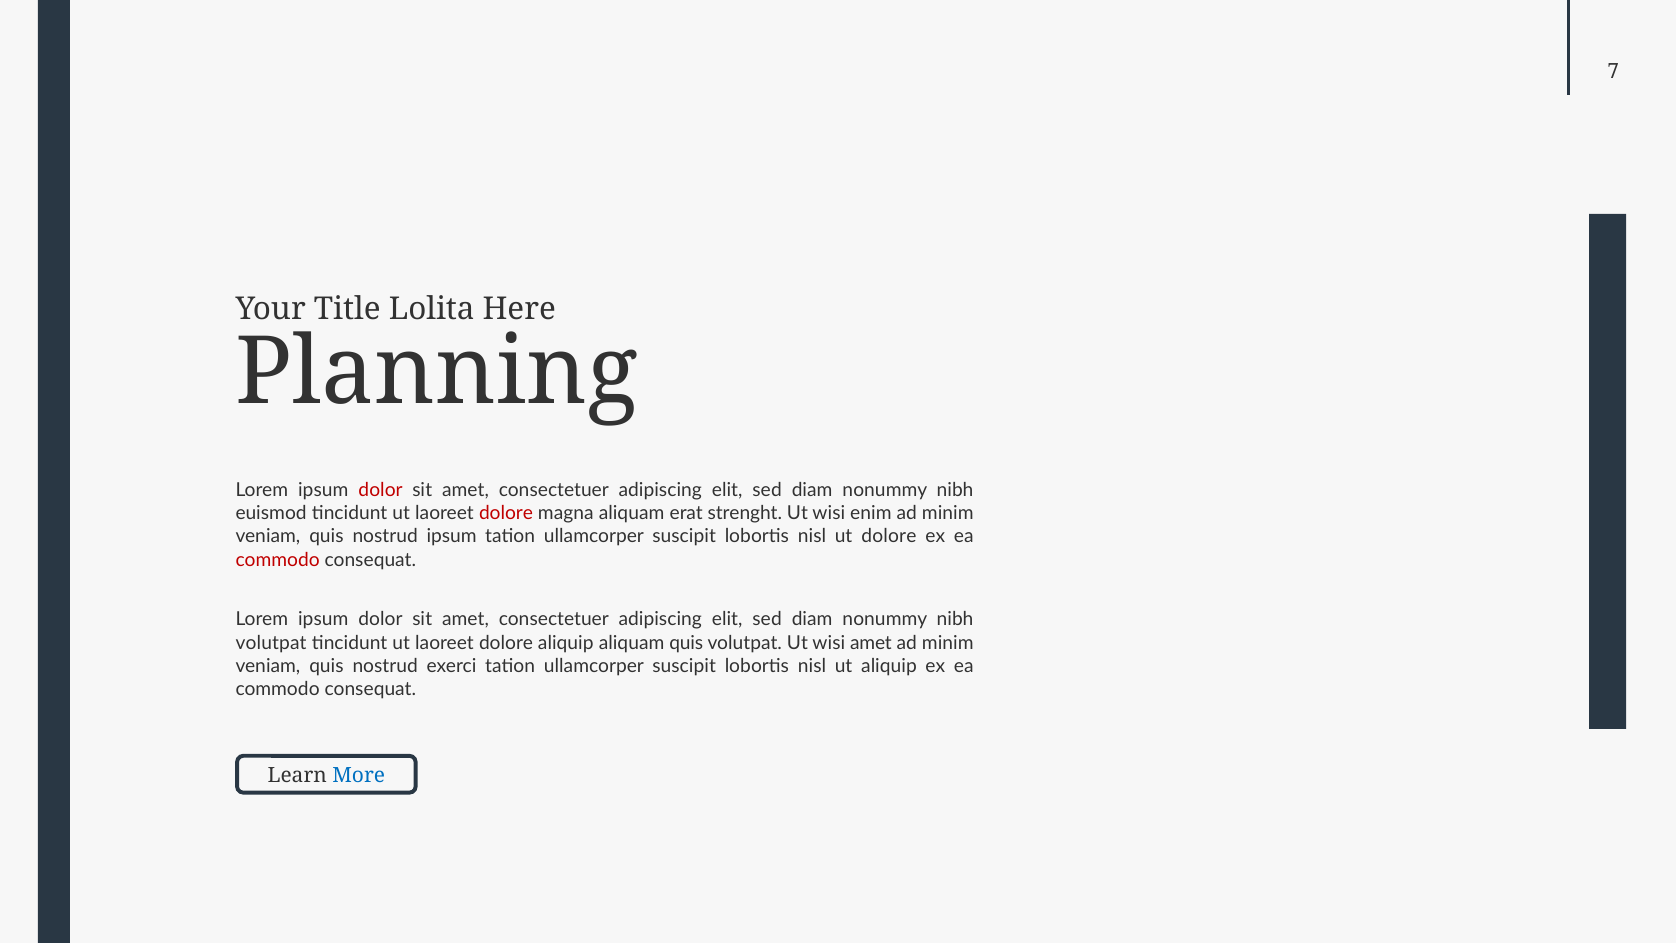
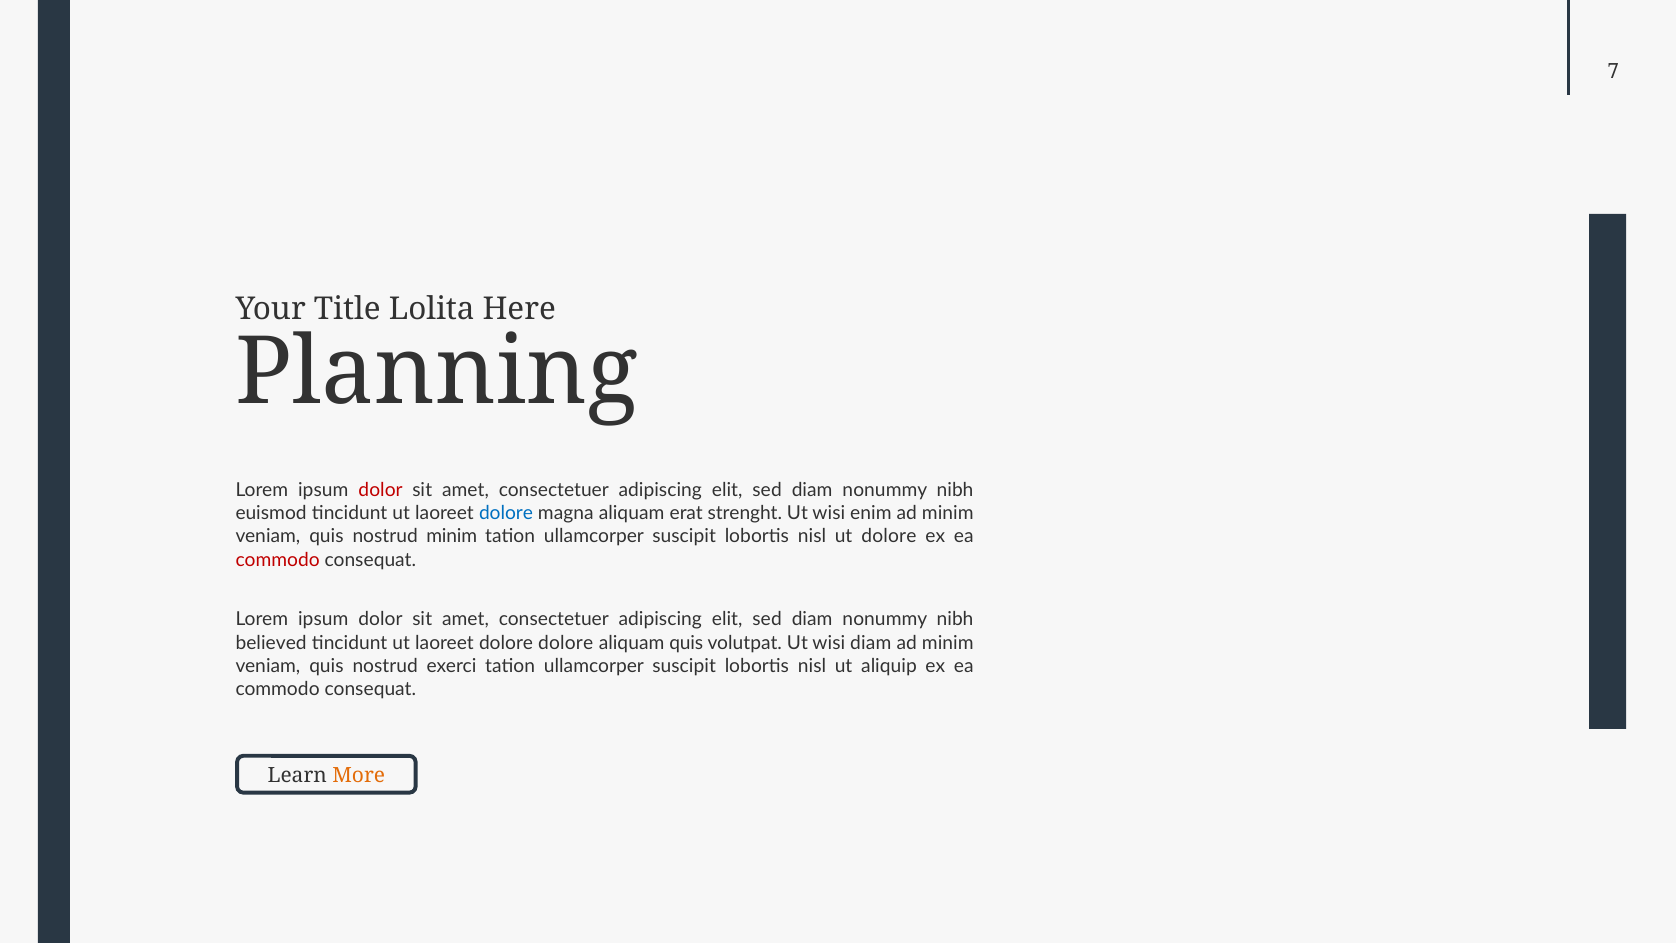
dolore colour: red -> blue (506, 513)
nostrud ipsum: ipsum -> minim (452, 536)
volutpat: volutpat -> believed (271, 642)
dolore aliquip: aliquip -> dolore (566, 642)
wisi amet: amet -> diam (871, 642)
More colour: blue -> orange (359, 775)
